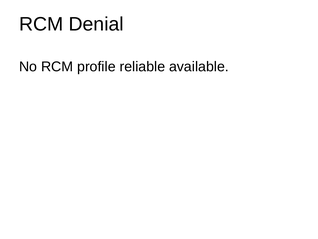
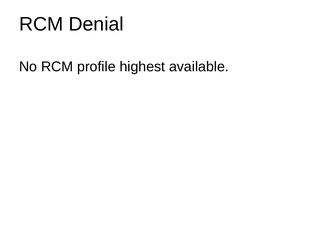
reliable: reliable -> highest (142, 67)
